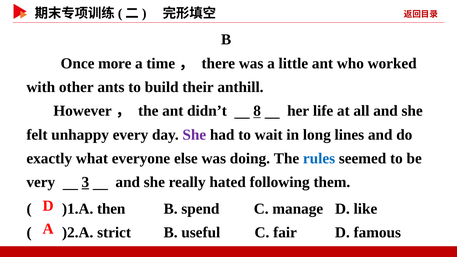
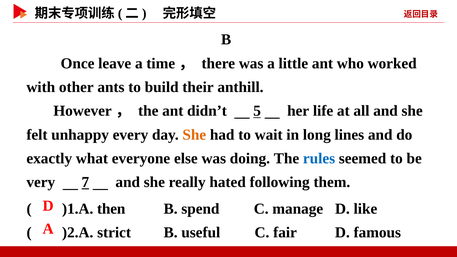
more: more -> leave (115, 63)
8: 8 -> 5 (257, 111)
She colour: purple -> orange (194, 135)
3: 3 -> 7 (85, 182)
